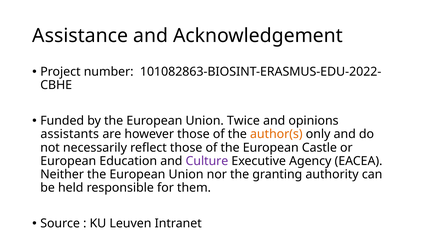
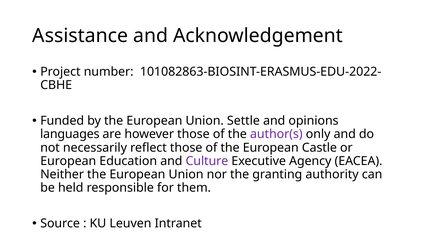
Twice: Twice -> Settle (243, 121)
assistants: assistants -> languages (70, 134)
author(s colour: orange -> purple (276, 134)
